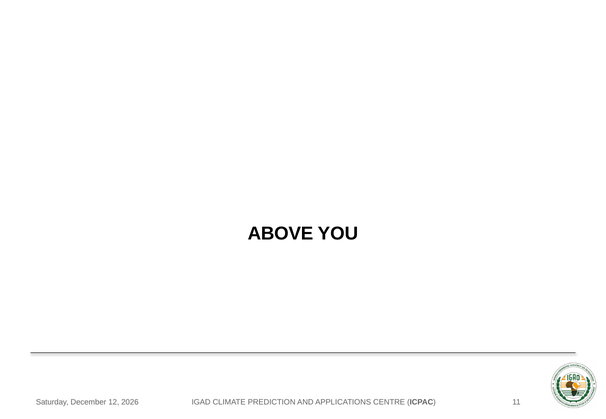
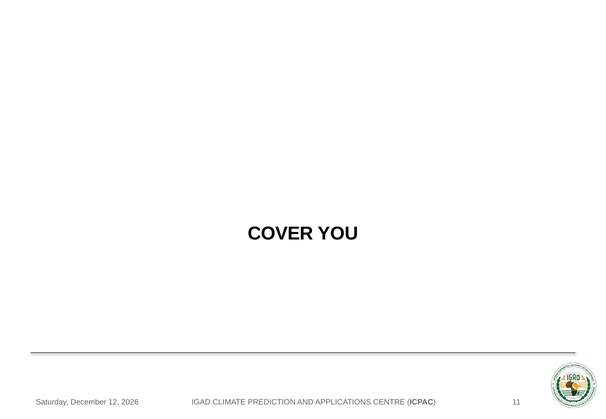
ABOVE: ABOVE -> COVER (280, 234)
